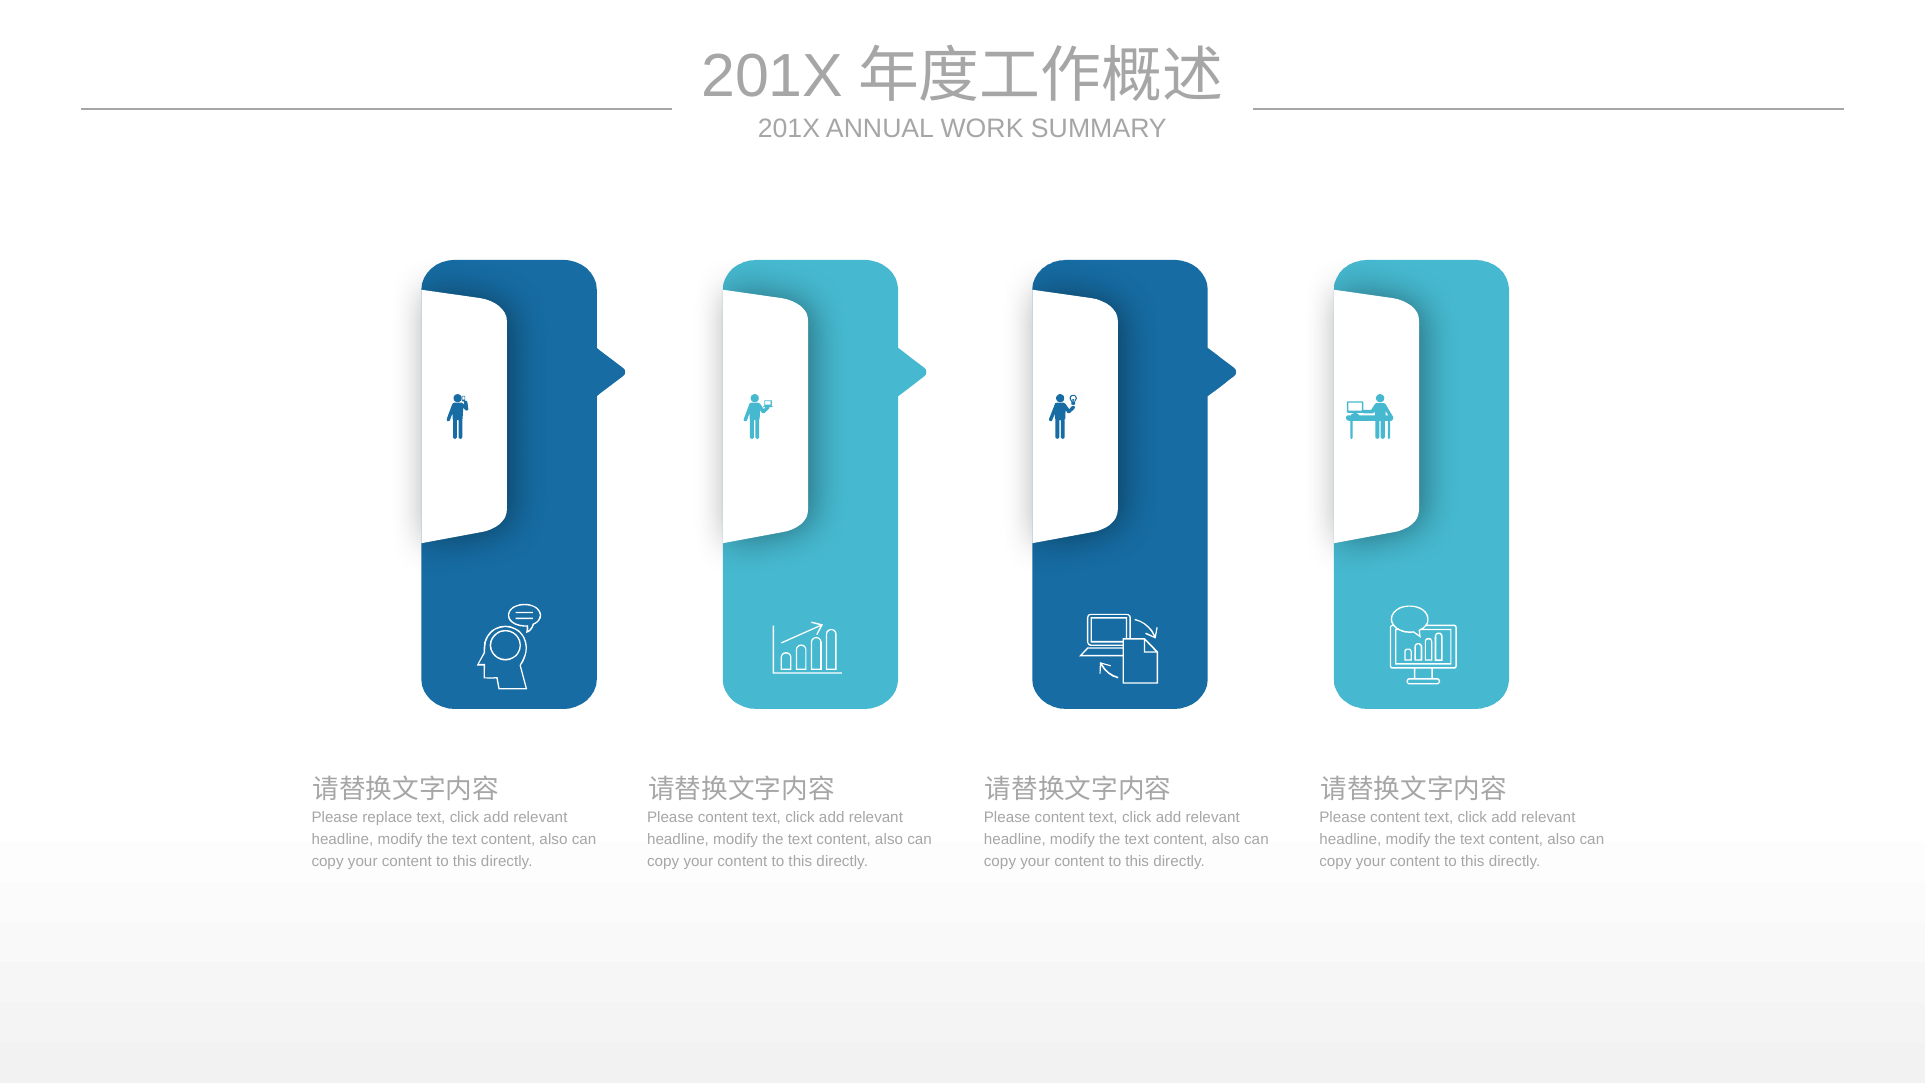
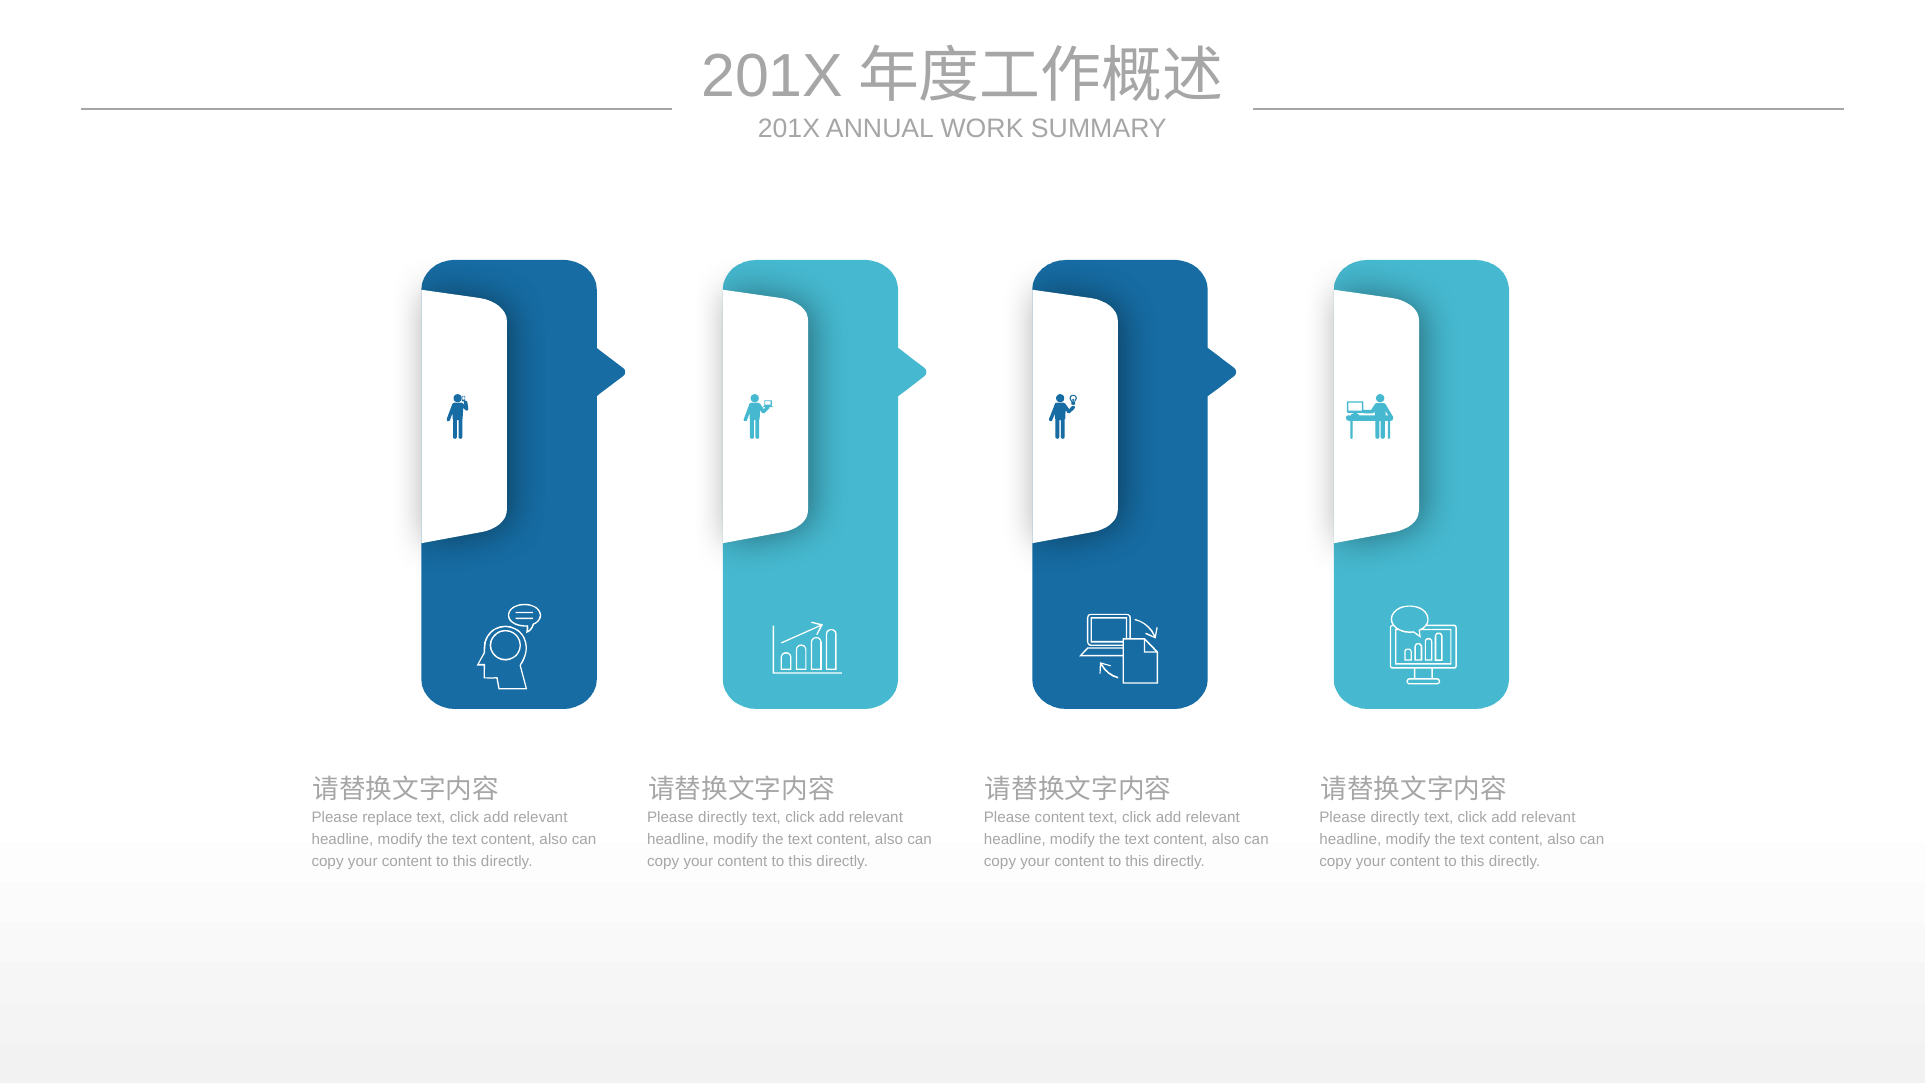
content: content -> directly (723, 818)
content: content -> directly (1395, 818)
